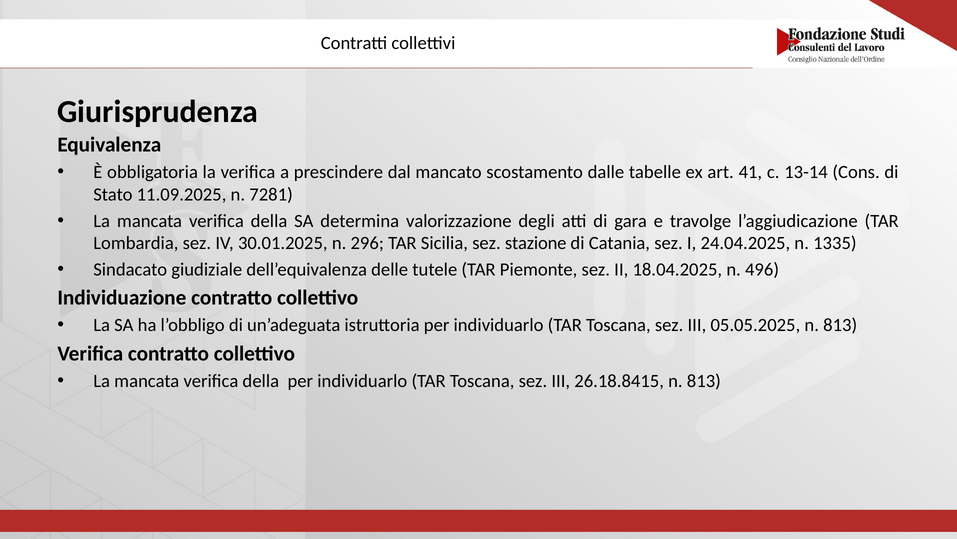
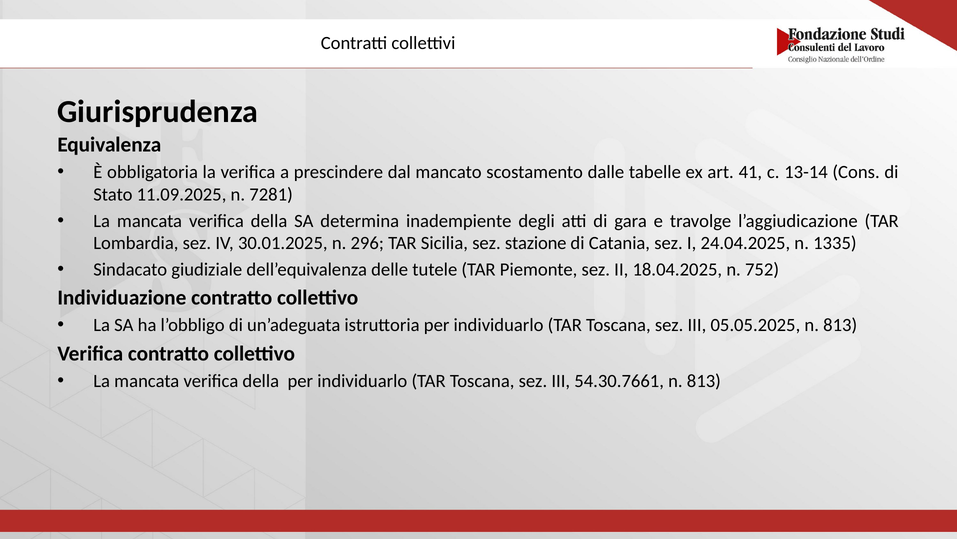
valorizzazione: valorizzazione -> inadempiente (459, 221)
496: 496 -> 752 (762, 269)
26.18.8415: 26.18.8415 -> 54.30.7661 (619, 381)
